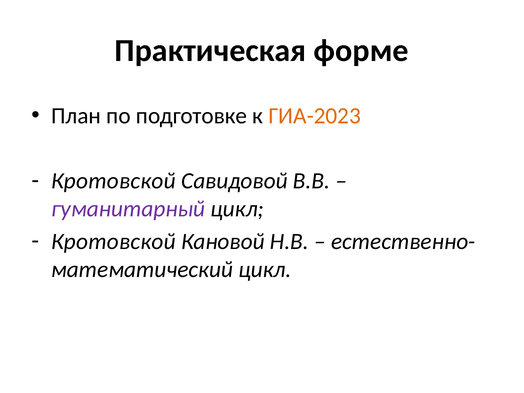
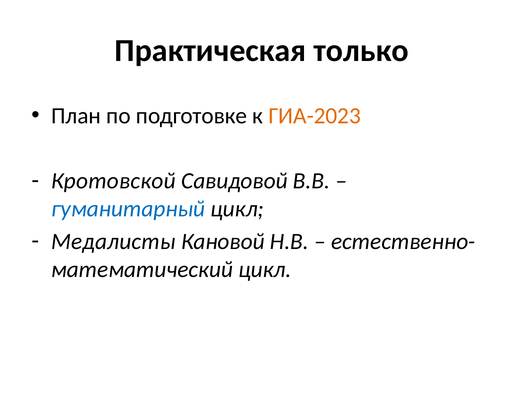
форме: форме -> только (361, 51)
гуманитарный colour: purple -> blue (128, 209)
Кротовской: Кротовской -> Медалисты (113, 241)
